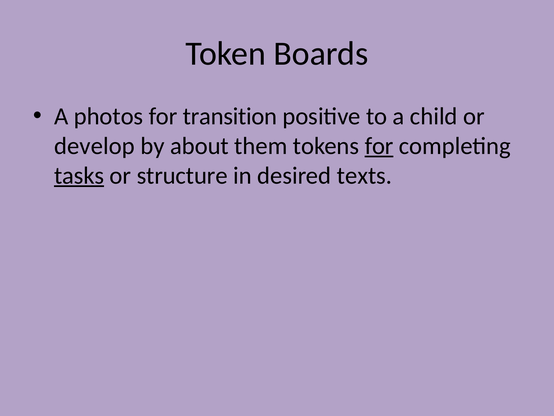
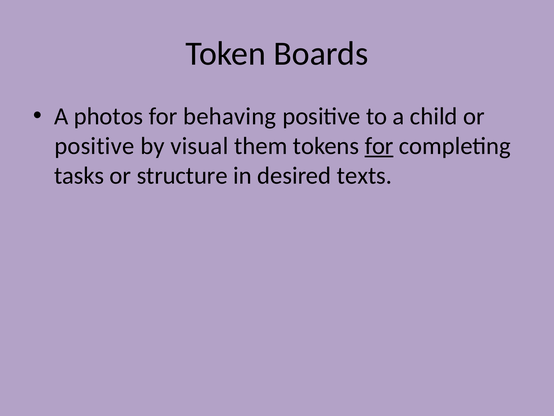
transition: transition -> behaving (230, 116)
develop: develop -> positive (94, 146)
about: about -> visual (199, 146)
tasks underline: present -> none (79, 175)
